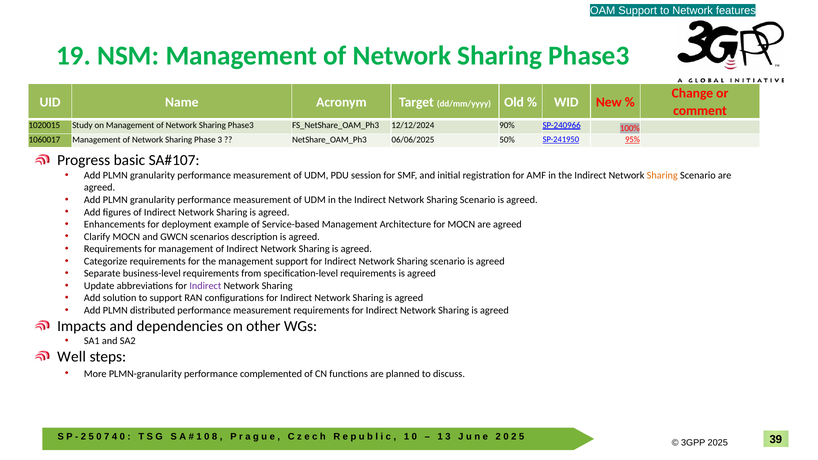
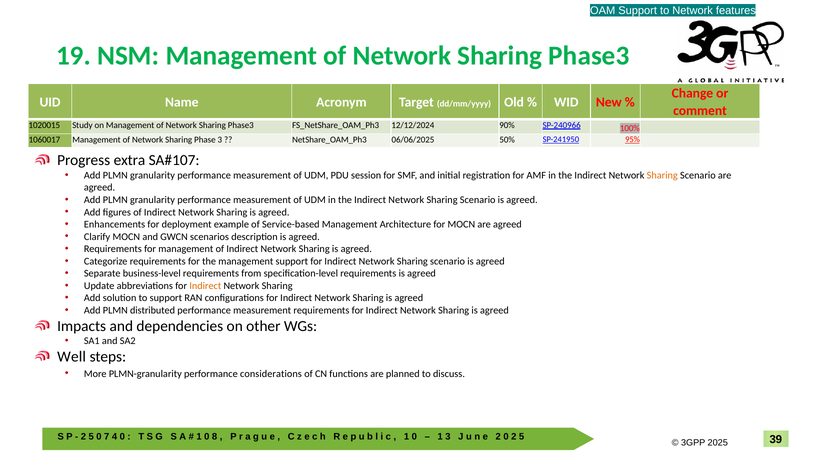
basic: basic -> extra (129, 160)
Indirect colour: purple -> orange (205, 286)
complemented: complemented -> considerations (271, 374)
